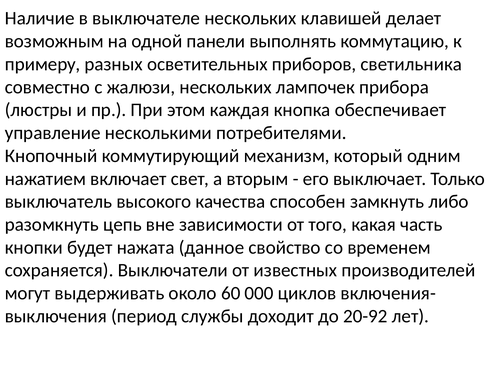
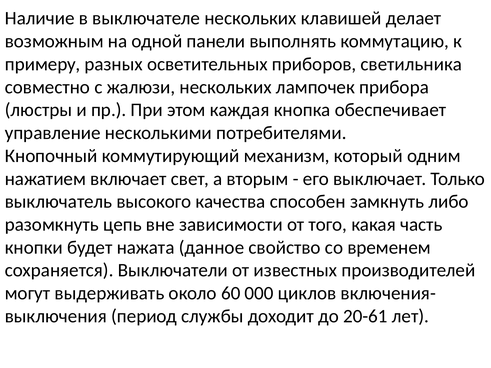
20-92: 20-92 -> 20-61 (365, 316)
